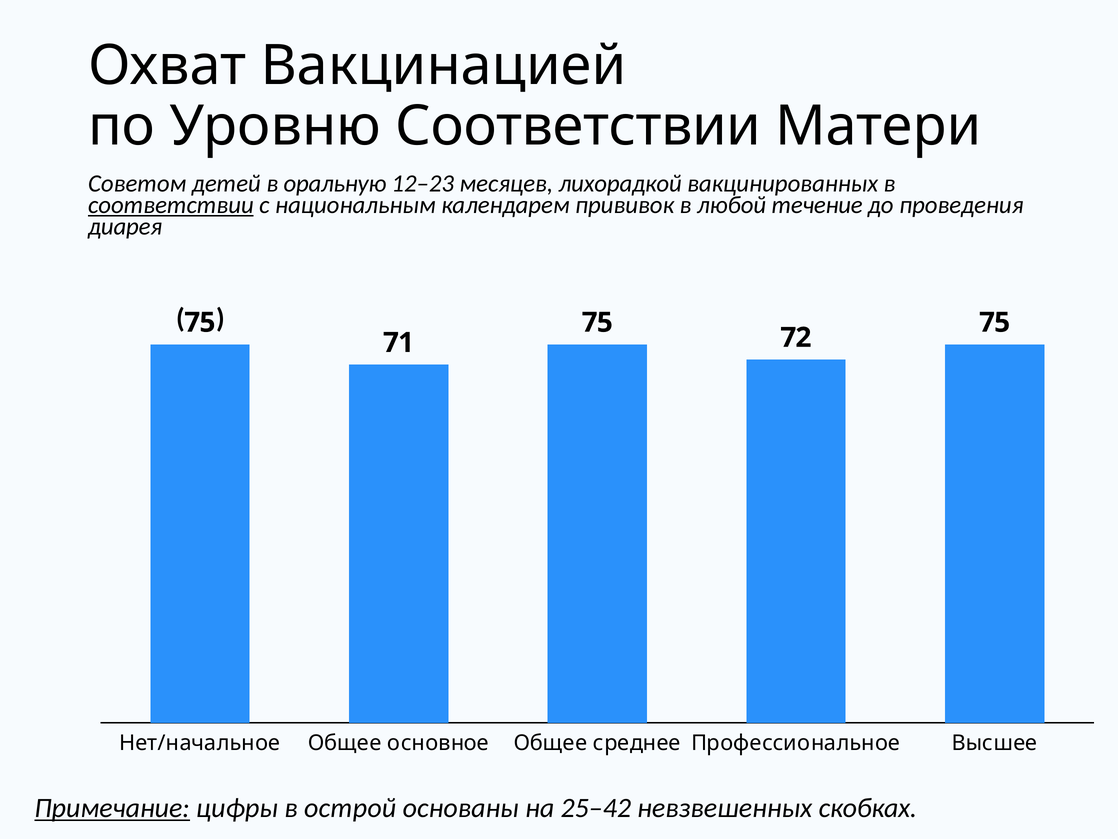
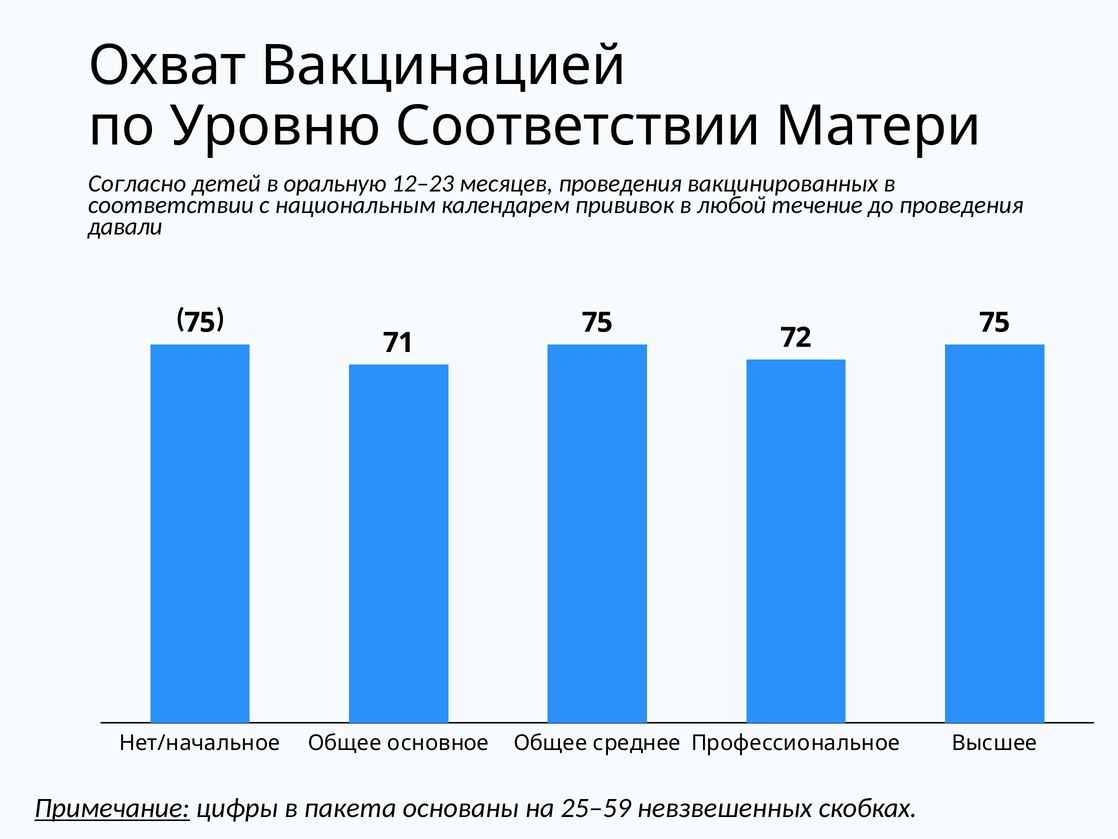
Советом: Советом -> Согласно (137, 184)
месяцев лихорадкой: лихорадкой -> проведения (620, 184)
соответствии underline: present -> none (171, 205)
диарея: диарея -> давали (125, 226)
острой: острой -> пакета (350, 808)
25–42: 25–42 -> 25–59 (596, 808)
